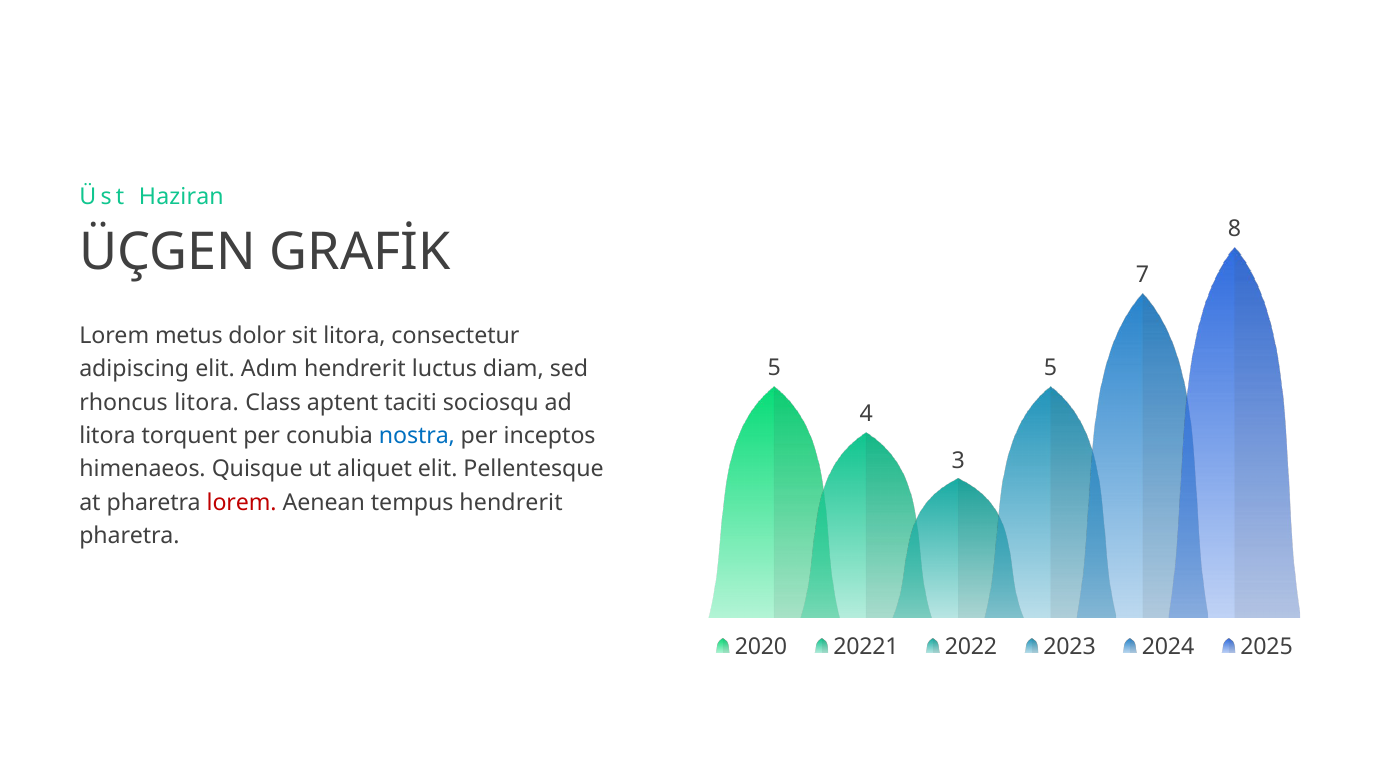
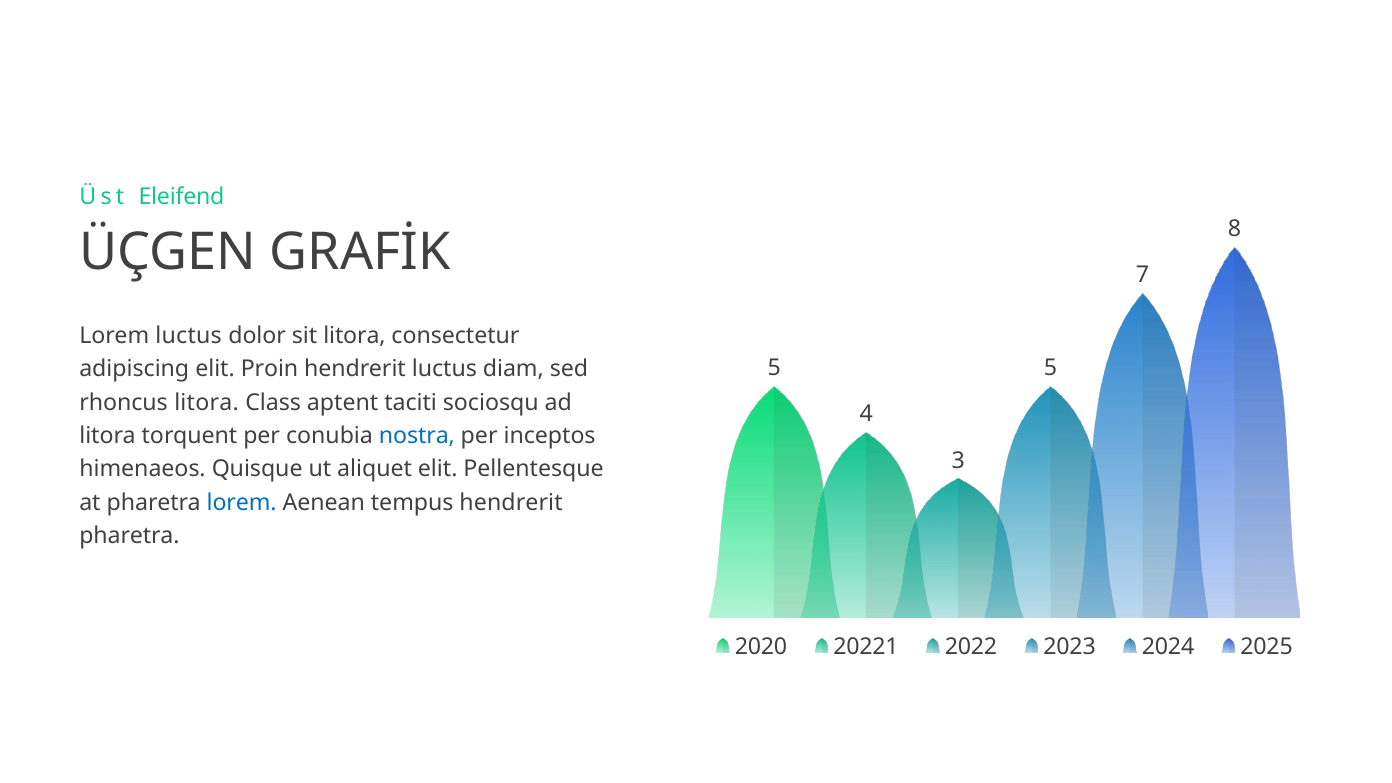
Haziran: Haziran -> Eleifend (182, 197)
Lorem metus: metus -> luctus (189, 336)
Adım: Adım -> Proin (270, 369)
lorem colour: red -> blue (242, 503)
